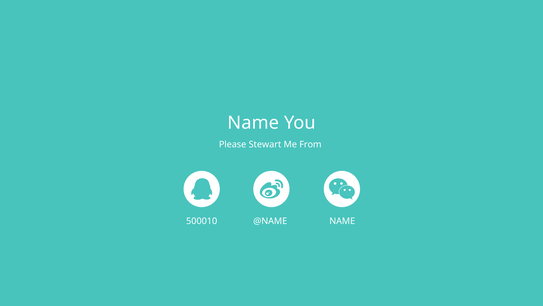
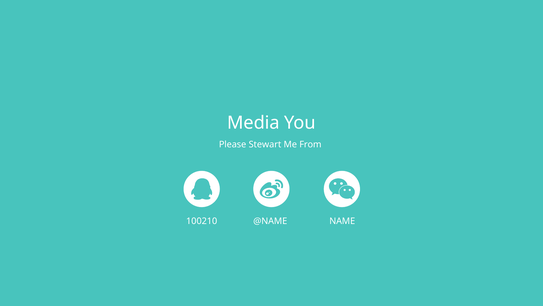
Name: Name -> Media (253, 123)
500010: 500010 -> 100210 (202, 221)
